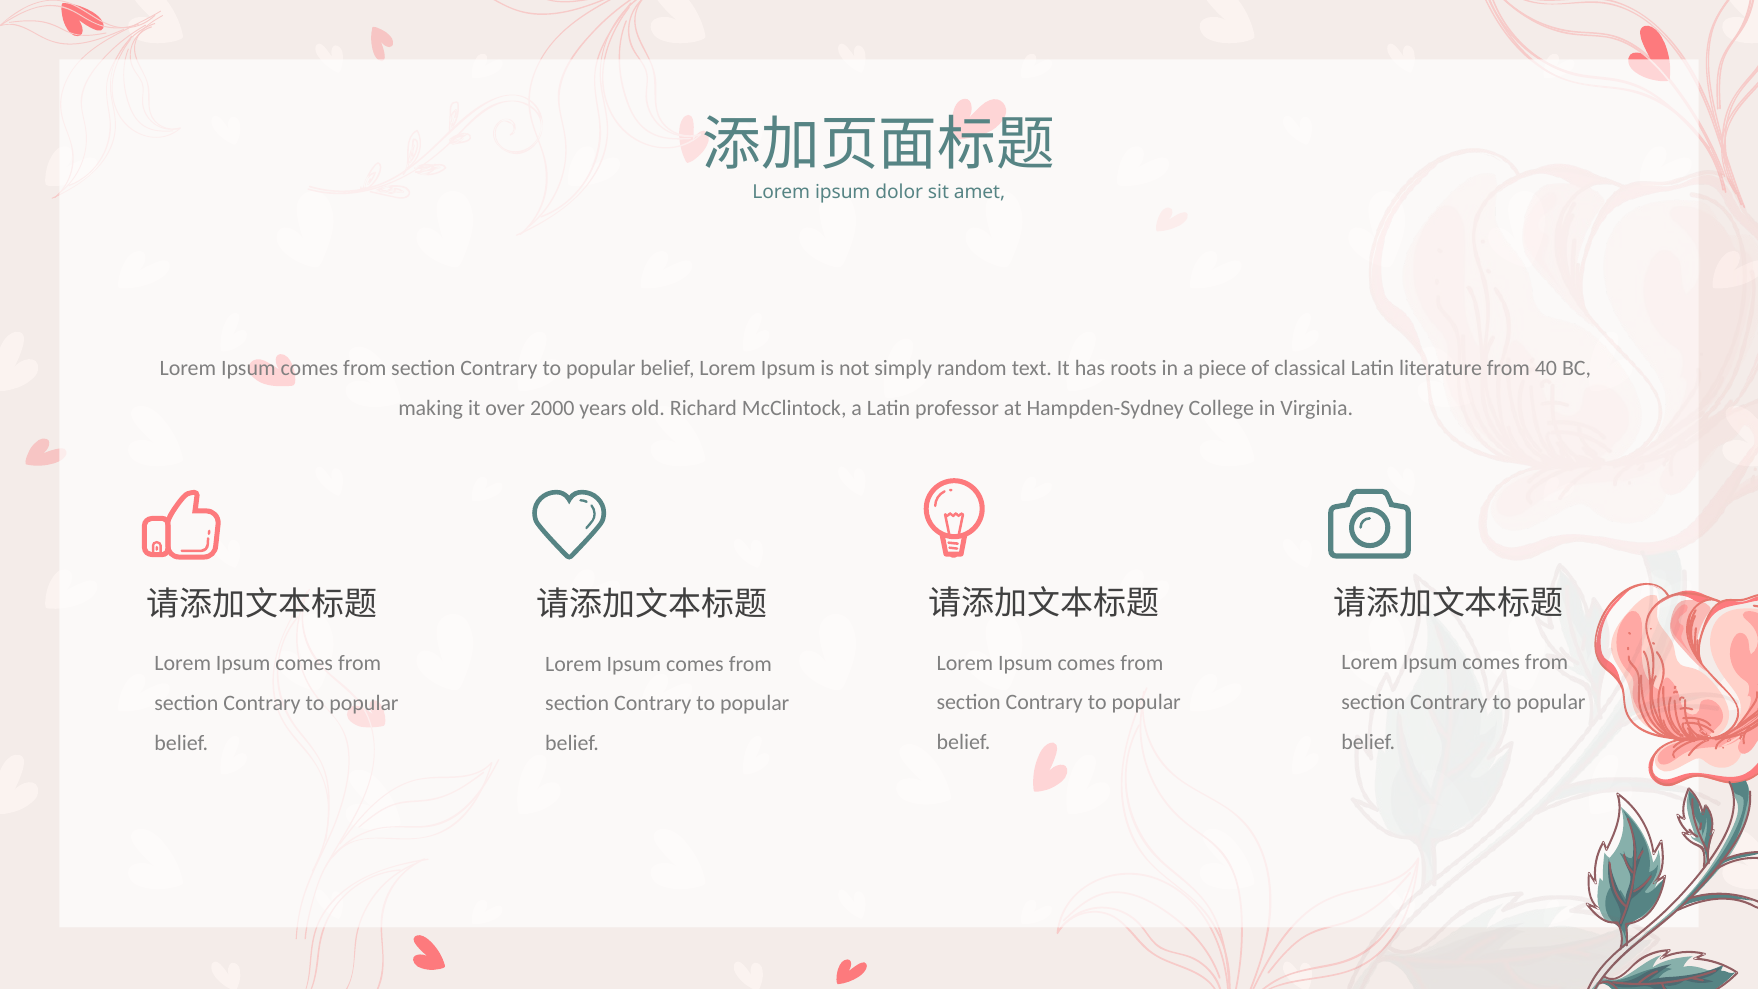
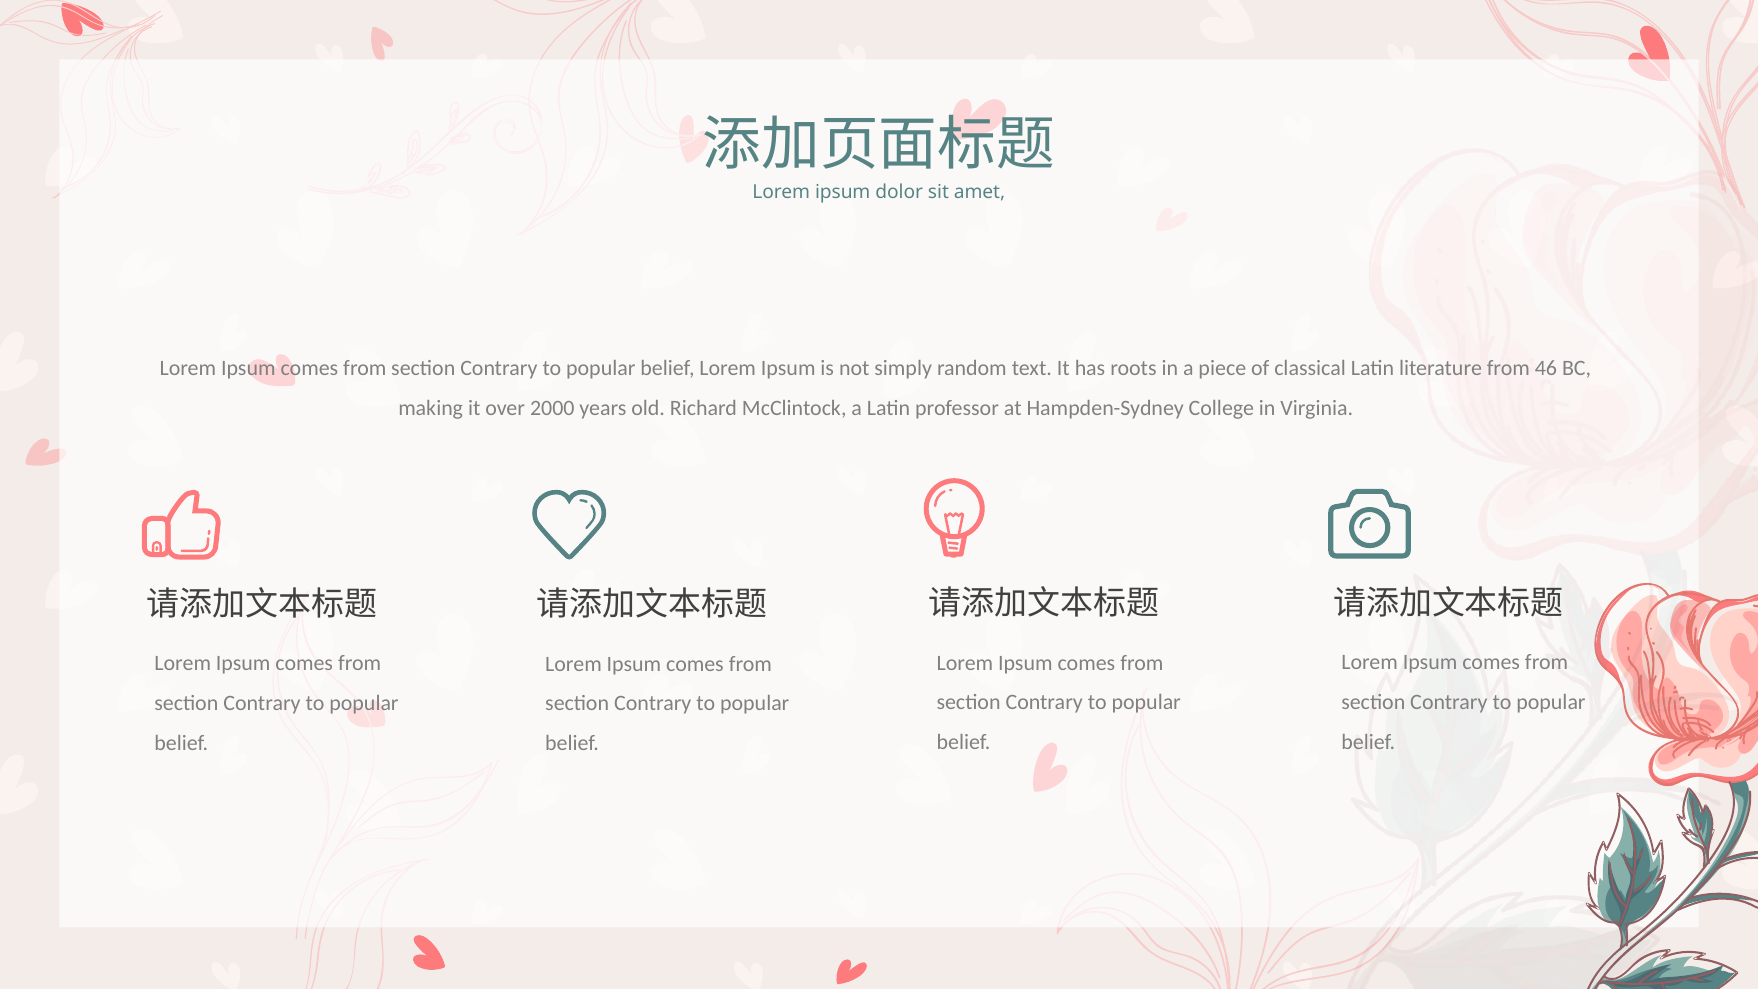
40: 40 -> 46 (1546, 369)
